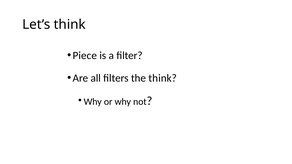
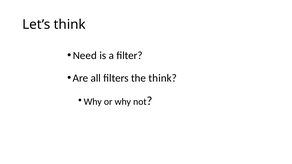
Piece: Piece -> Need (85, 55)
